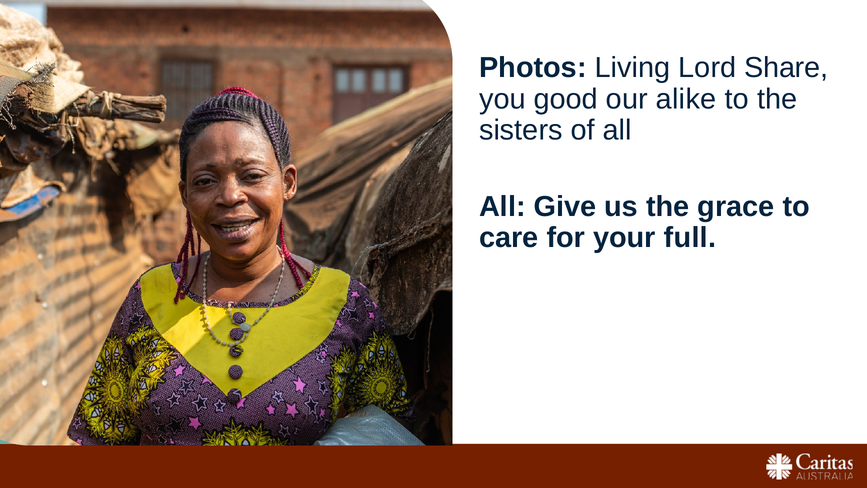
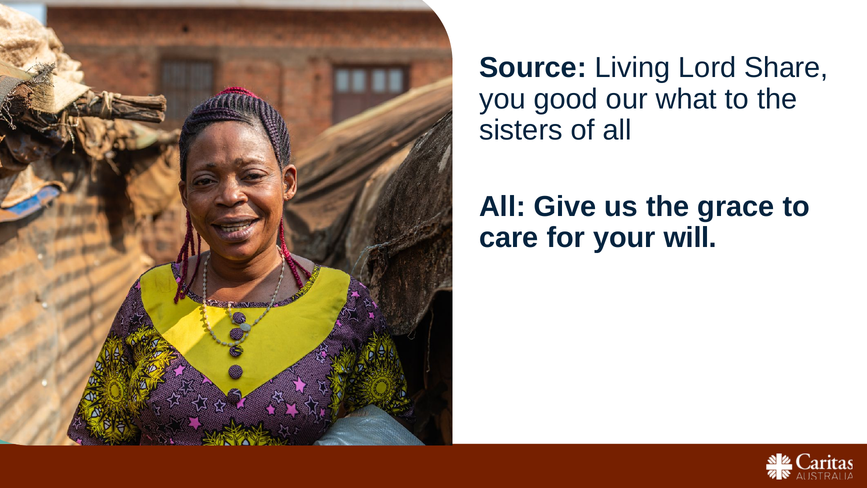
Photos: Photos -> Source (533, 68)
alike: alike -> what (686, 99)
full: full -> will (690, 238)
